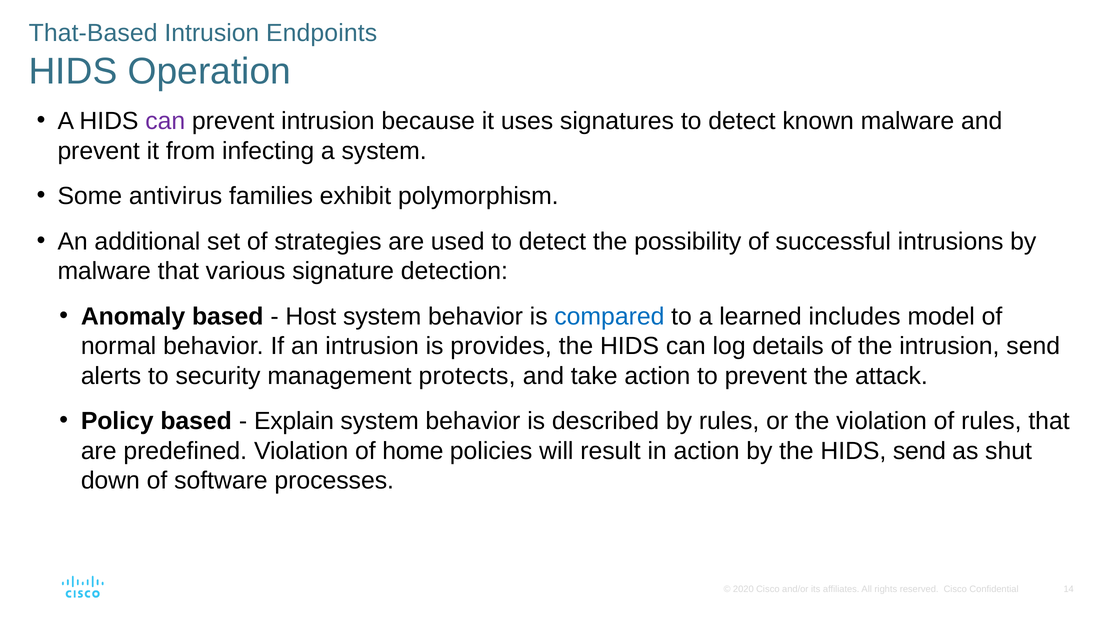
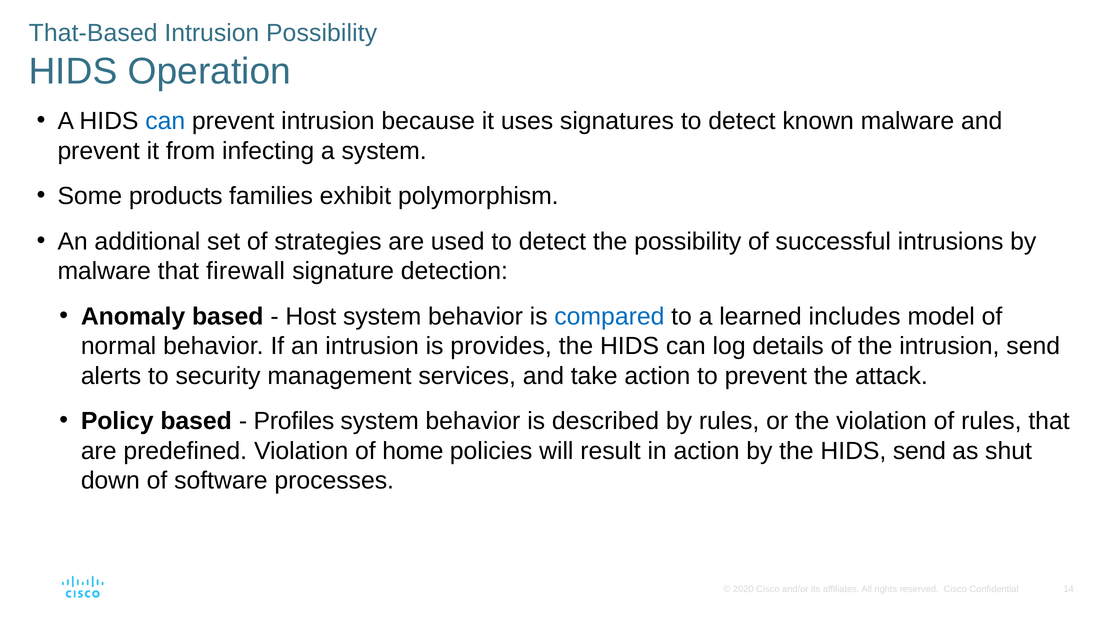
Intrusion Endpoints: Endpoints -> Possibility (322, 33)
can colour: purple -> blue (165, 121)
antivirus: antivirus -> products (176, 196)
various: various -> firewall (245, 271)
protects: protects -> services (467, 376)
Explain: Explain -> Profiles (294, 421)
